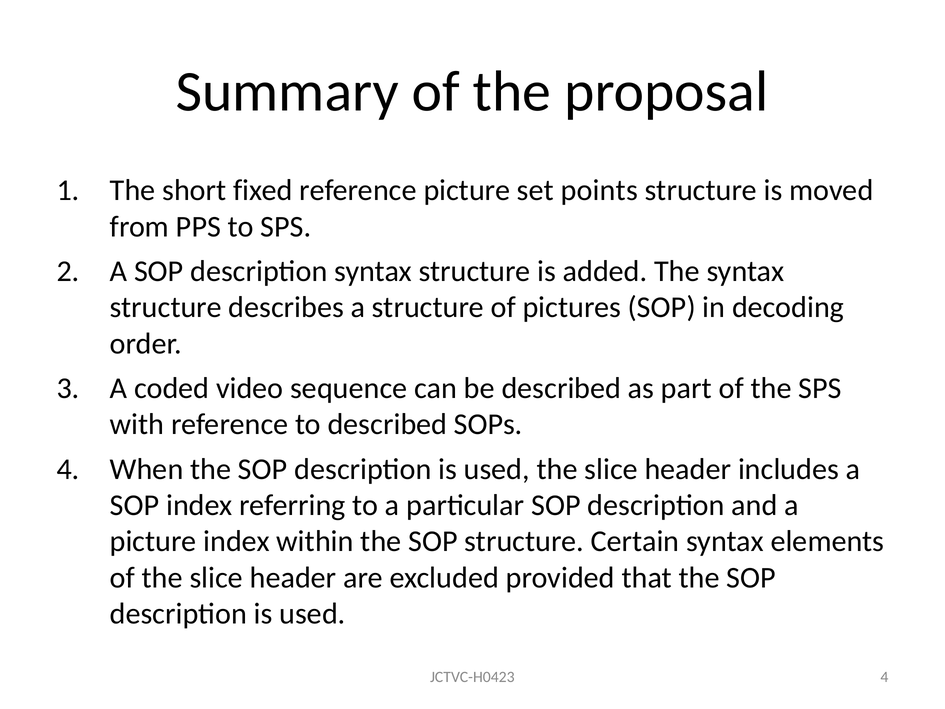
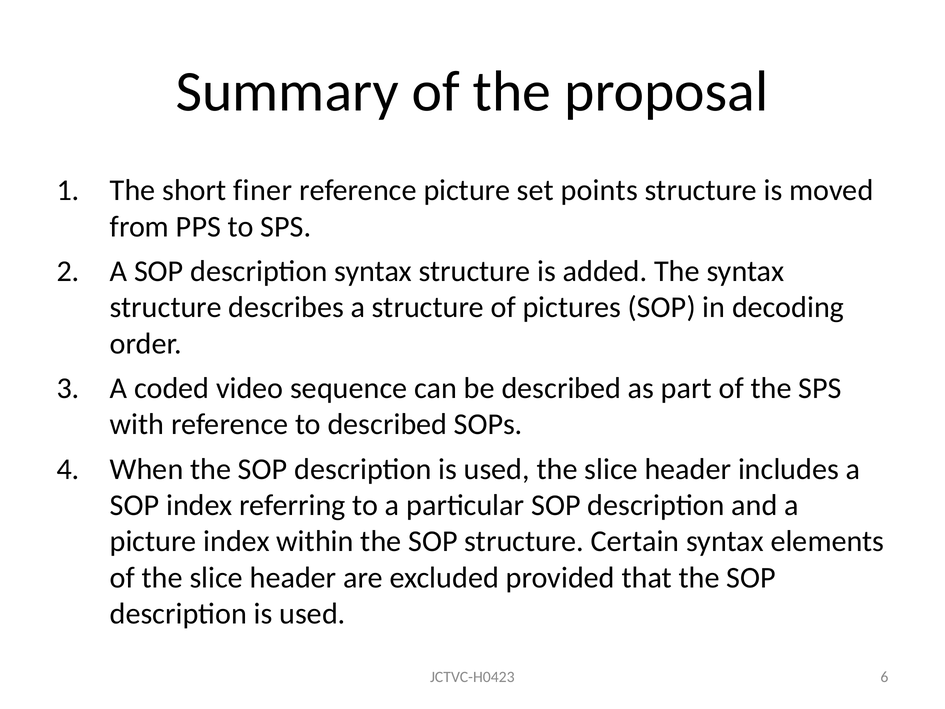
fixed: fixed -> finer (263, 190)
JCTVC-H0423 4: 4 -> 6 (884, 677)
